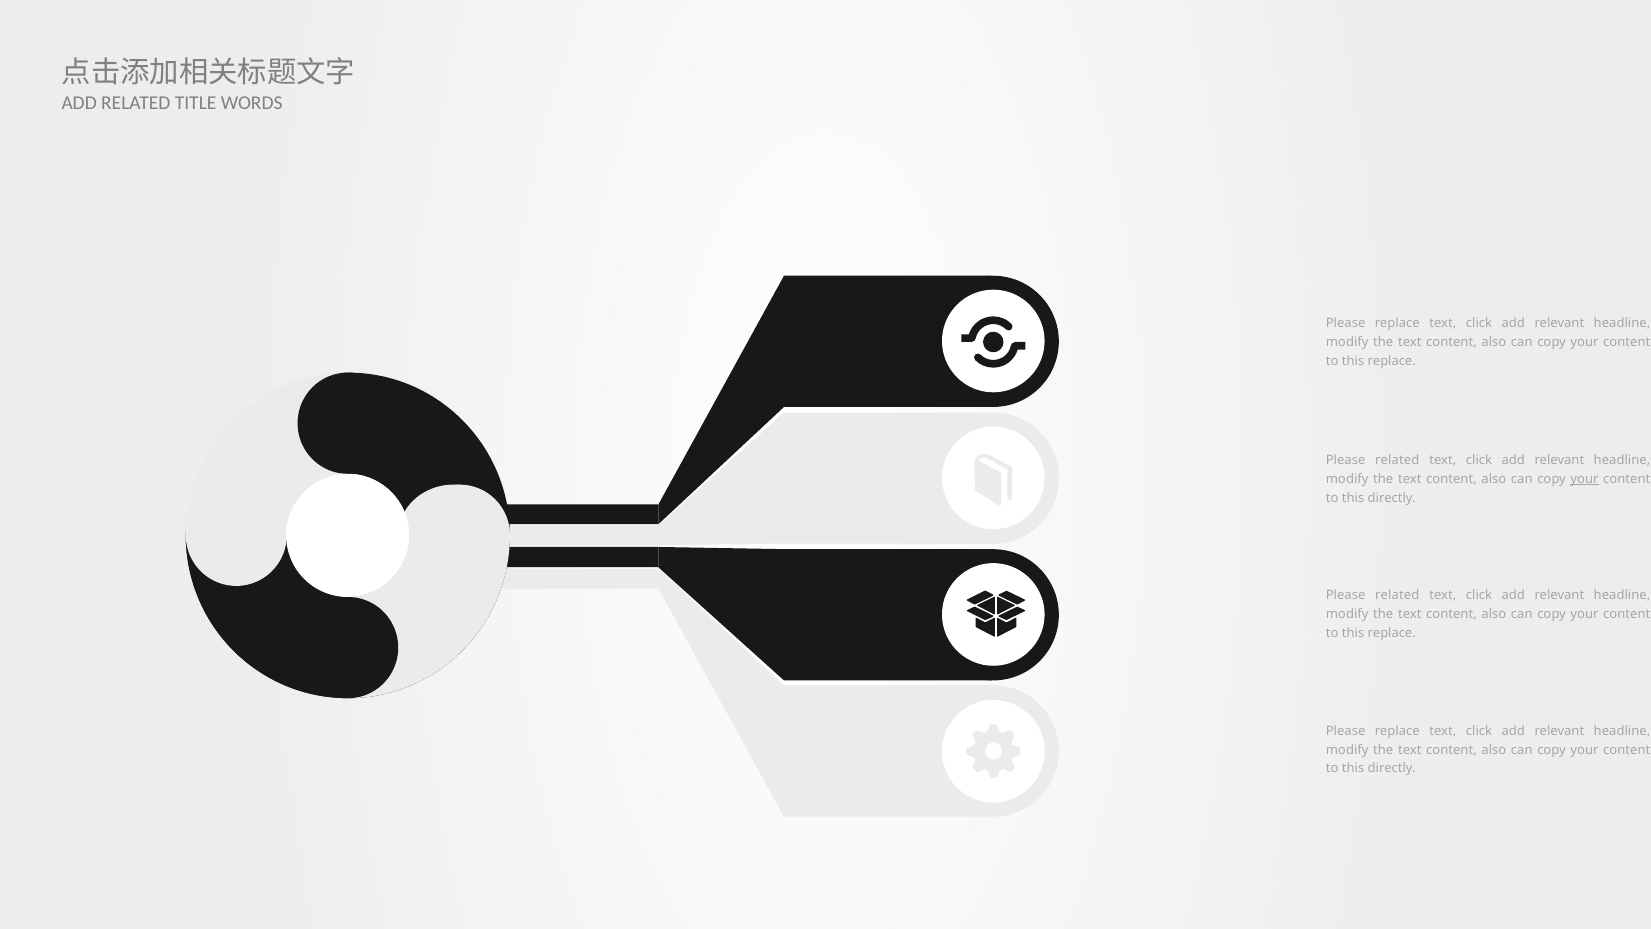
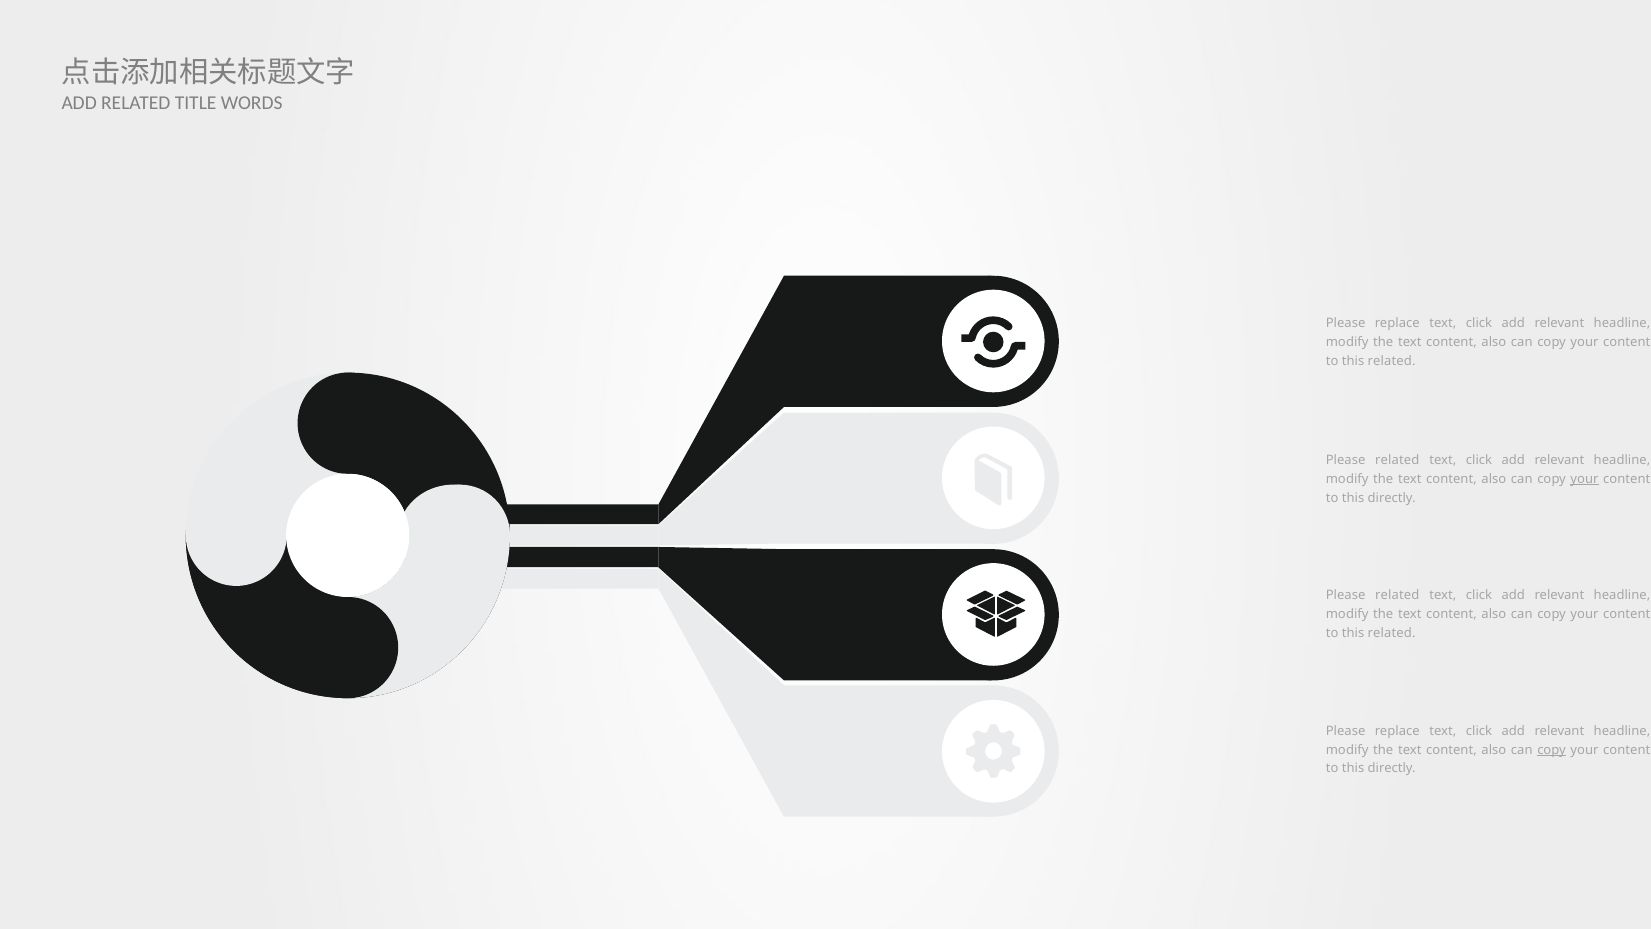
replace: replace -> related (1392, 361)
replace: replace -> related (1392, 633)
copy underline: none -> present (1552, 749)
